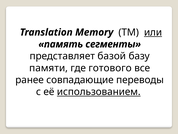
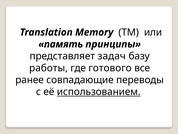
или underline: present -> none (153, 32)
сегменты: сегменты -> принципы (113, 44)
базой: базой -> задач (112, 56)
памяти: памяти -> работы (49, 68)
